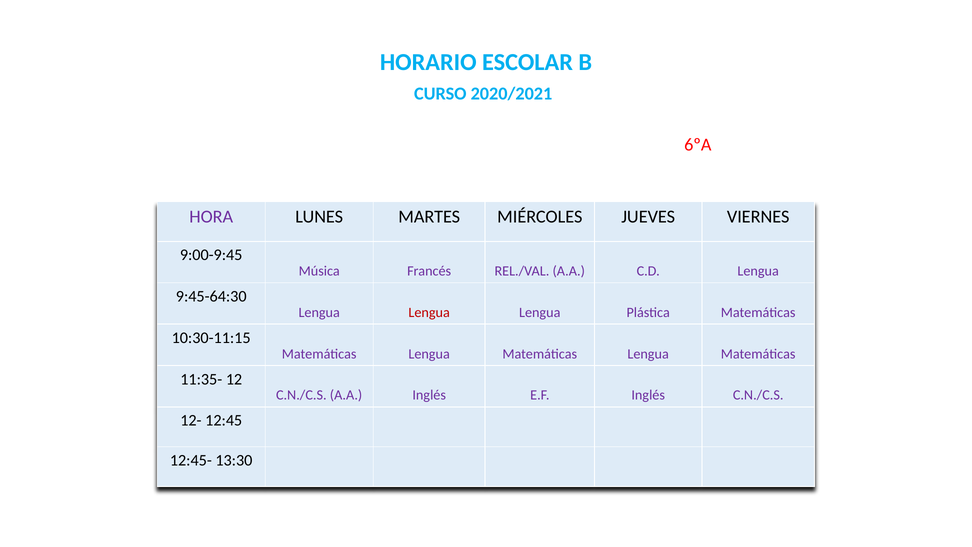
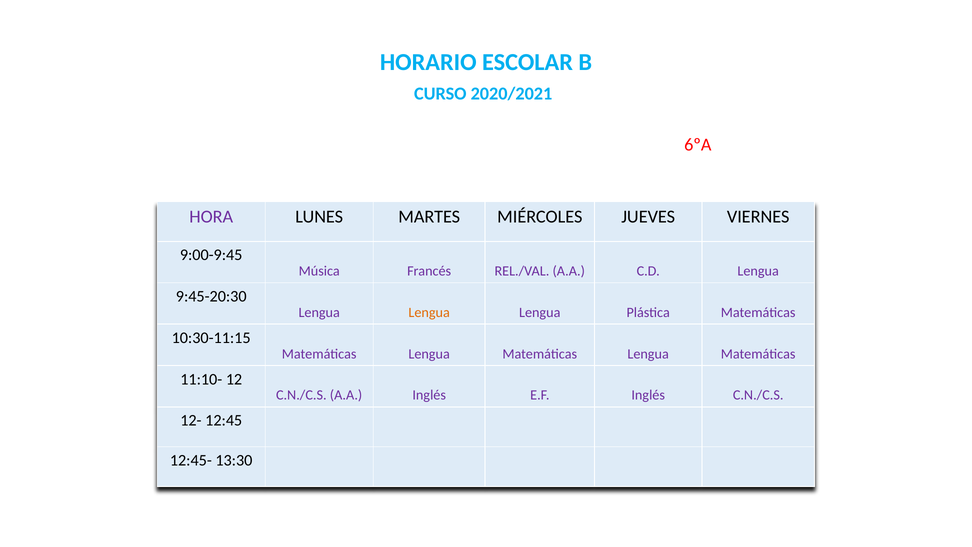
9:45-64:30: 9:45-64:30 -> 9:45-20:30 (211, 296)
Lengua colour: red -> orange (429, 312)
11:35-: 11:35- -> 11:10- (201, 379)
